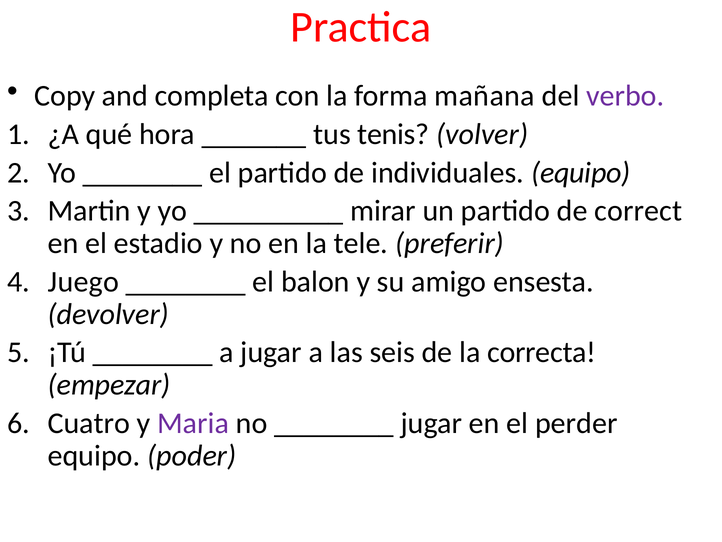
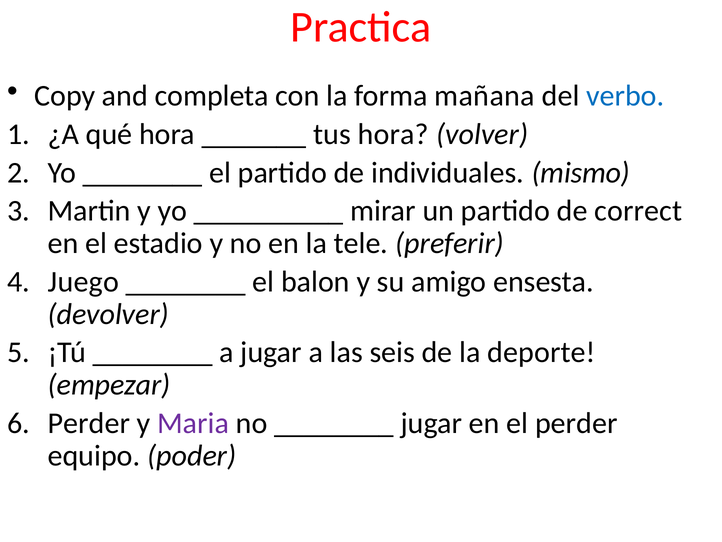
verbo colour: purple -> blue (625, 96)
tus tenis: tenis -> hora (393, 134)
individuales equipo: equipo -> mismo (581, 172)
correcta: correcta -> deporte (541, 352)
Cuatro: Cuatro -> Perder (89, 423)
